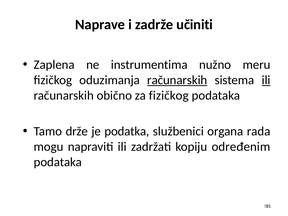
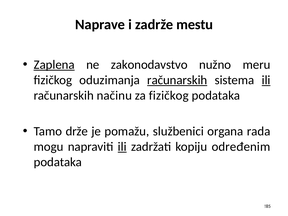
učiniti: učiniti -> mestu (195, 24)
Zaplena underline: none -> present (54, 65)
instrumentima: instrumentima -> zakonodavstvo (149, 65)
obično: obično -> načinu (114, 95)
podatka: podatka -> pomažu (127, 131)
ili underline: none -> present (122, 147)
